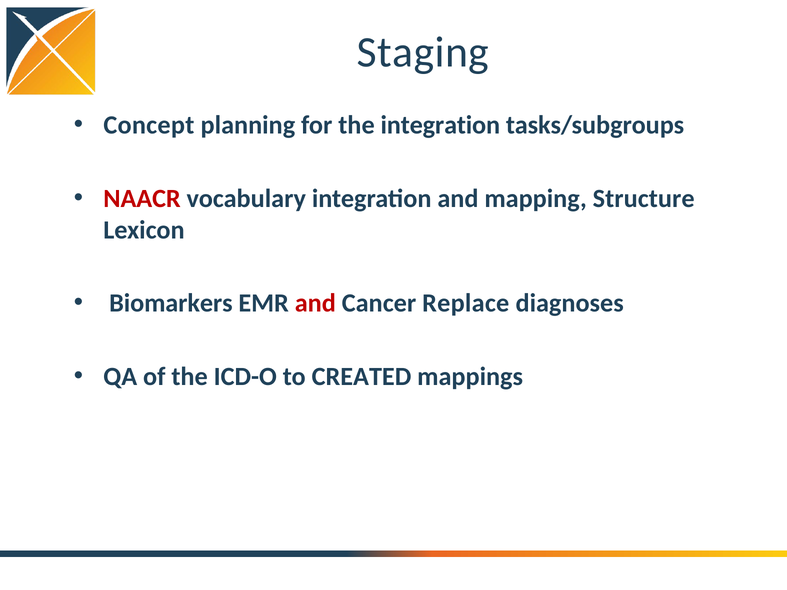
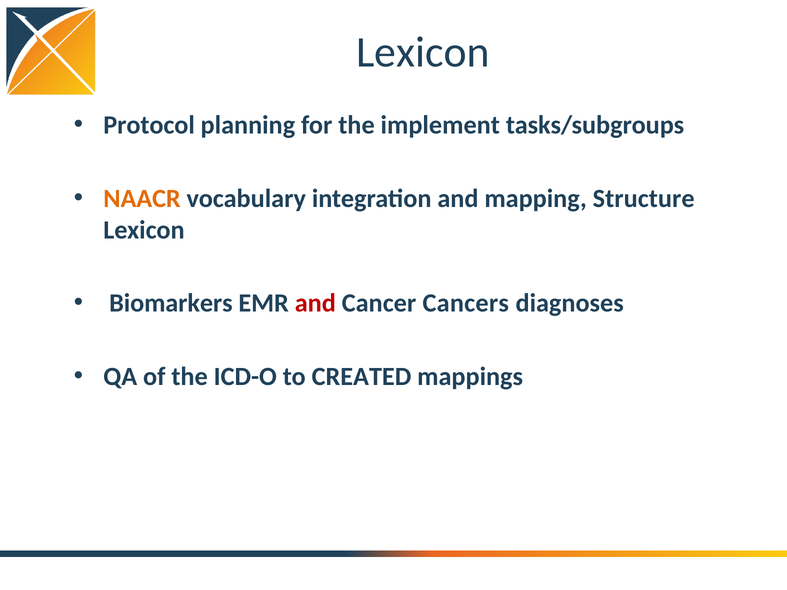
Staging: Staging -> Lexicon (423, 52)
Concept: Concept -> Protocol (149, 125)
the integration: integration -> implement (440, 125)
NAACR colour: red -> orange (142, 199)
Replace: Replace -> Cancers (466, 303)
